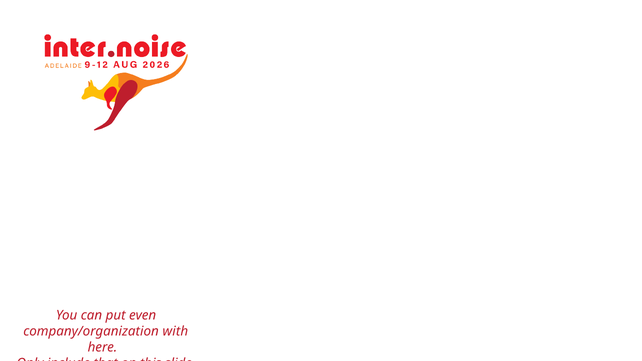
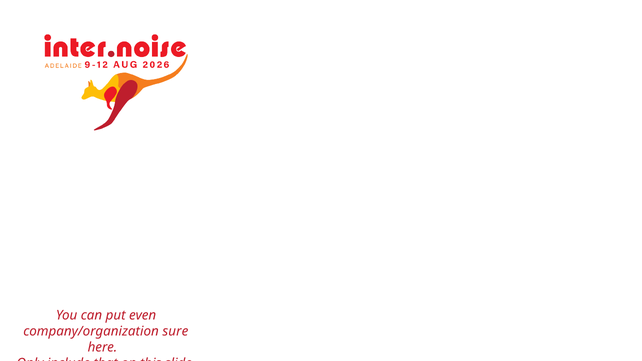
with: with -> sure (175, 332)
